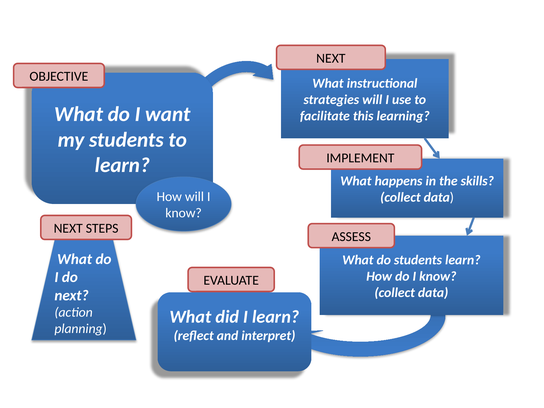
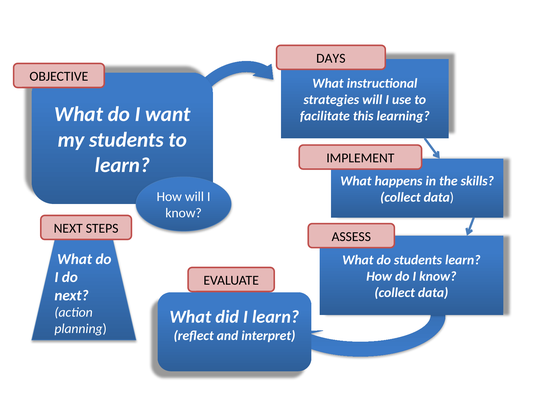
NEXT: NEXT -> DAYS (331, 58)
